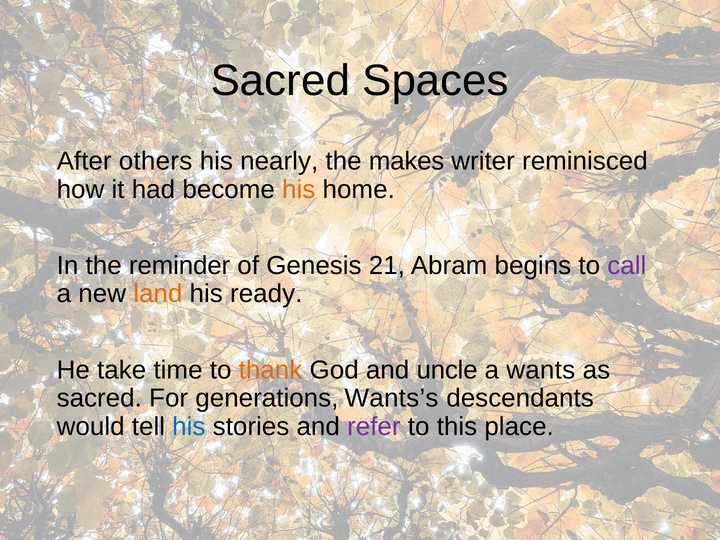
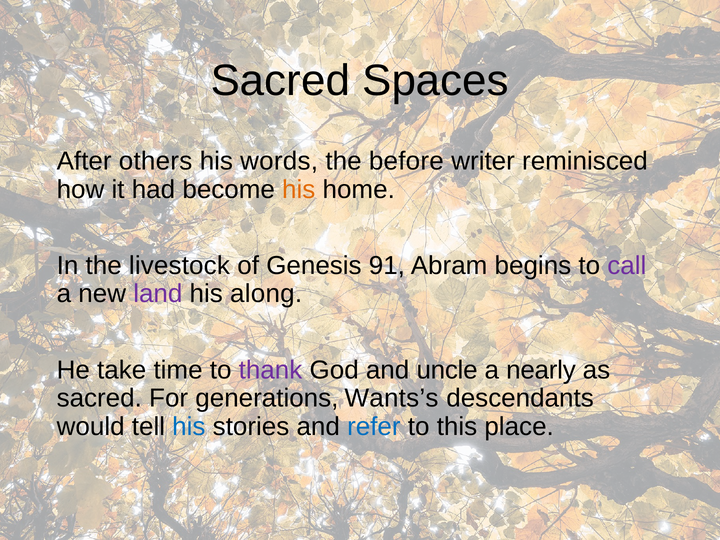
nearly: nearly -> words (279, 161)
makes: makes -> before (406, 161)
reminder: reminder -> livestock (179, 266)
21: 21 -> 91 (387, 266)
land colour: orange -> purple (158, 294)
ready: ready -> along (266, 294)
thank colour: orange -> purple (270, 370)
wants: wants -> nearly (541, 370)
refer colour: purple -> blue (374, 426)
